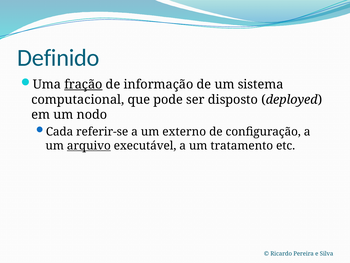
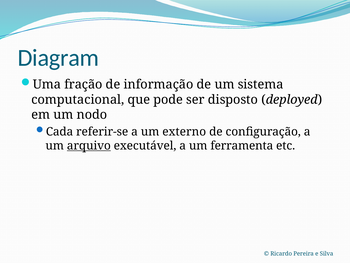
Definido: Definido -> Diagram (58, 58)
fração underline: present -> none (83, 84)
tratamento: tratamento -> ferramenta (242, 145)
